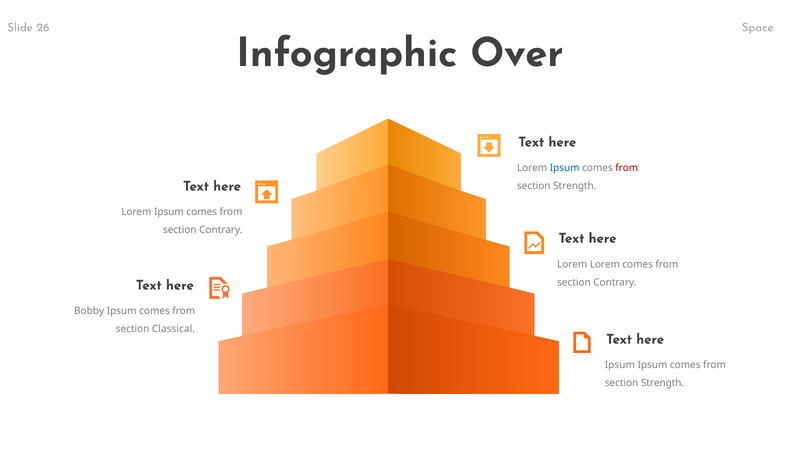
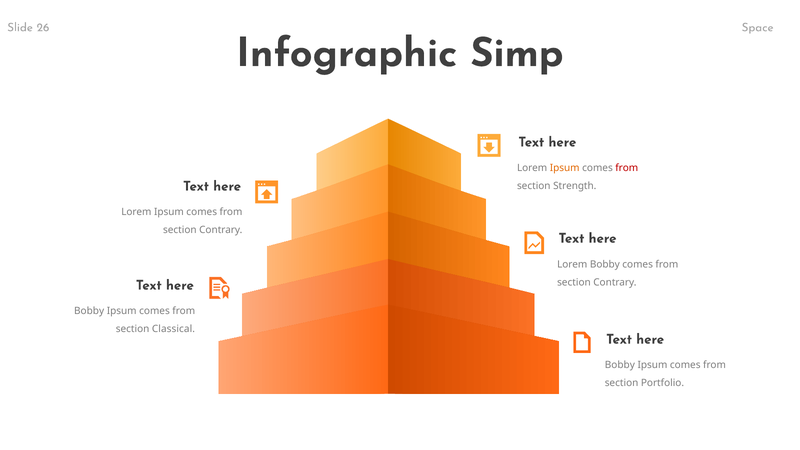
Over: Over -> Simp (517, 53)
Ipsum colour: blue -> orange (565, 168)
Lorem Lorem: Lorem -> Bobby (605, 264)
Ipsum: Ipsum -> Bobby (620, 365)
Strength: Strength -> Portfolio (662, 383)
